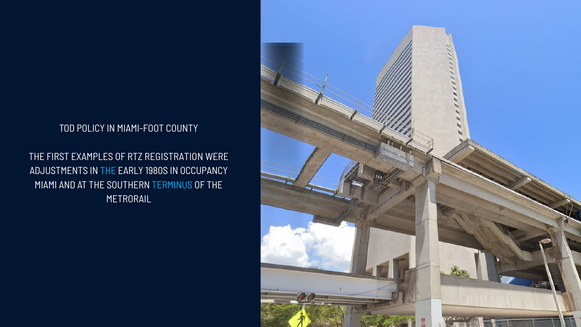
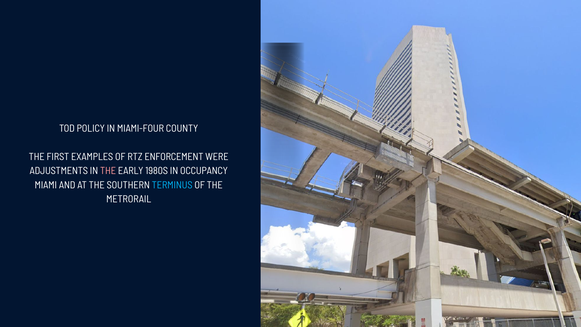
MIAMI-FOOT: MIAMI-FOOT -> MIAMI-FOUR (140, 128)
REGISTRATION: REGISTRATION -> ENFORCEMENT (174, 157)
THE colour: light blue -> pink (108, 171)
